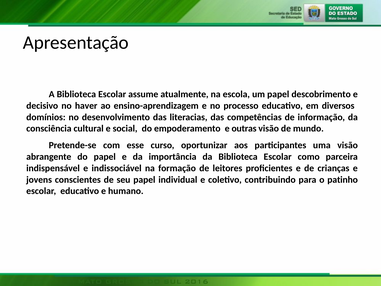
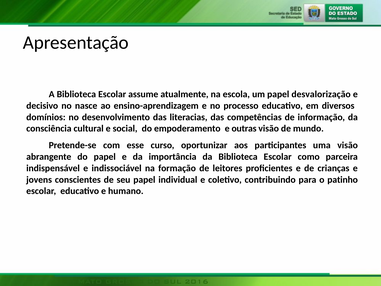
descobrimento: descobrimento -> desvalorização (321, 94)
haver: haver -> nasce (86, 106)
